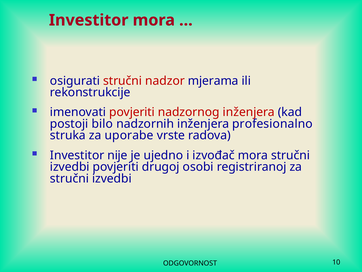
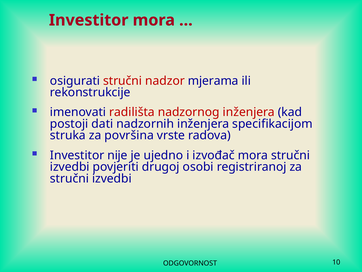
imenovati povjeriti: povjeriti -> radilišta (132, 112)
bilo: bilo -> dati (102, 124)
profesionalno: profesionalno -> specifikacijom (272, 124)
uporabe: uporabe -> površina (129, 135)
